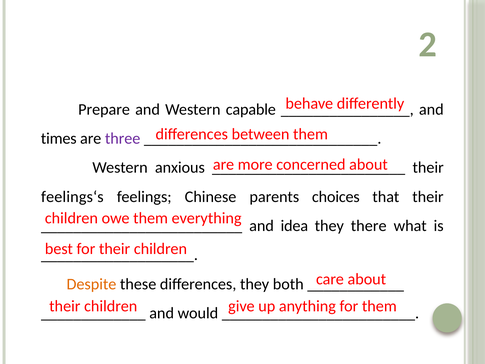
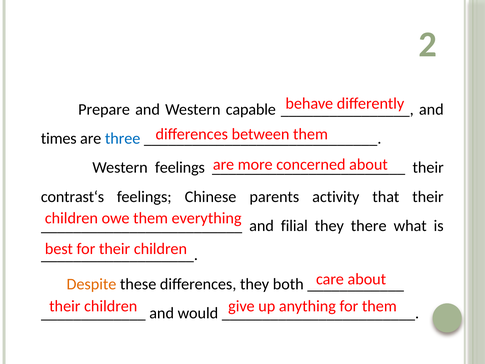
three colour: purple -> blue (123, 138)
Western anxious: anxious -> feelings (180, 167)
feelings‘s: feelings‘s -> contrast‘s (72, 197)
choices: choices -> activity (336, 197)
idea: idea -> filial (294, 226)
